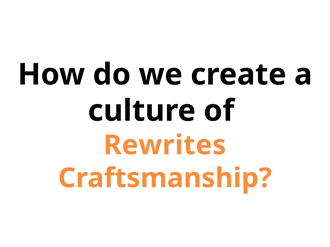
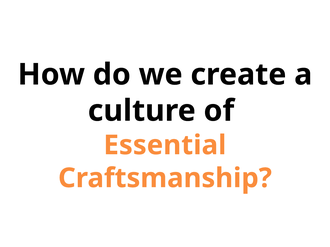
Rewrites: Rewrites -> Essential (165, 145)
